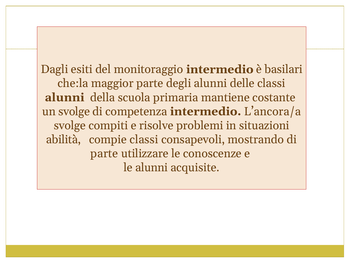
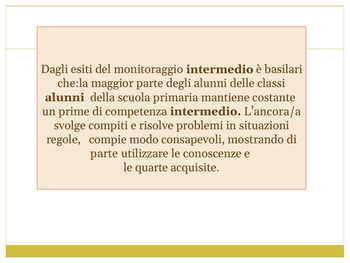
un svolge: svolge -> prime (74, 111)
abilità: abilità -> regole (64, 139)
compie classi: classi -> modo (144, 139)
le alunni: alunni -> quarte (152, 167)
